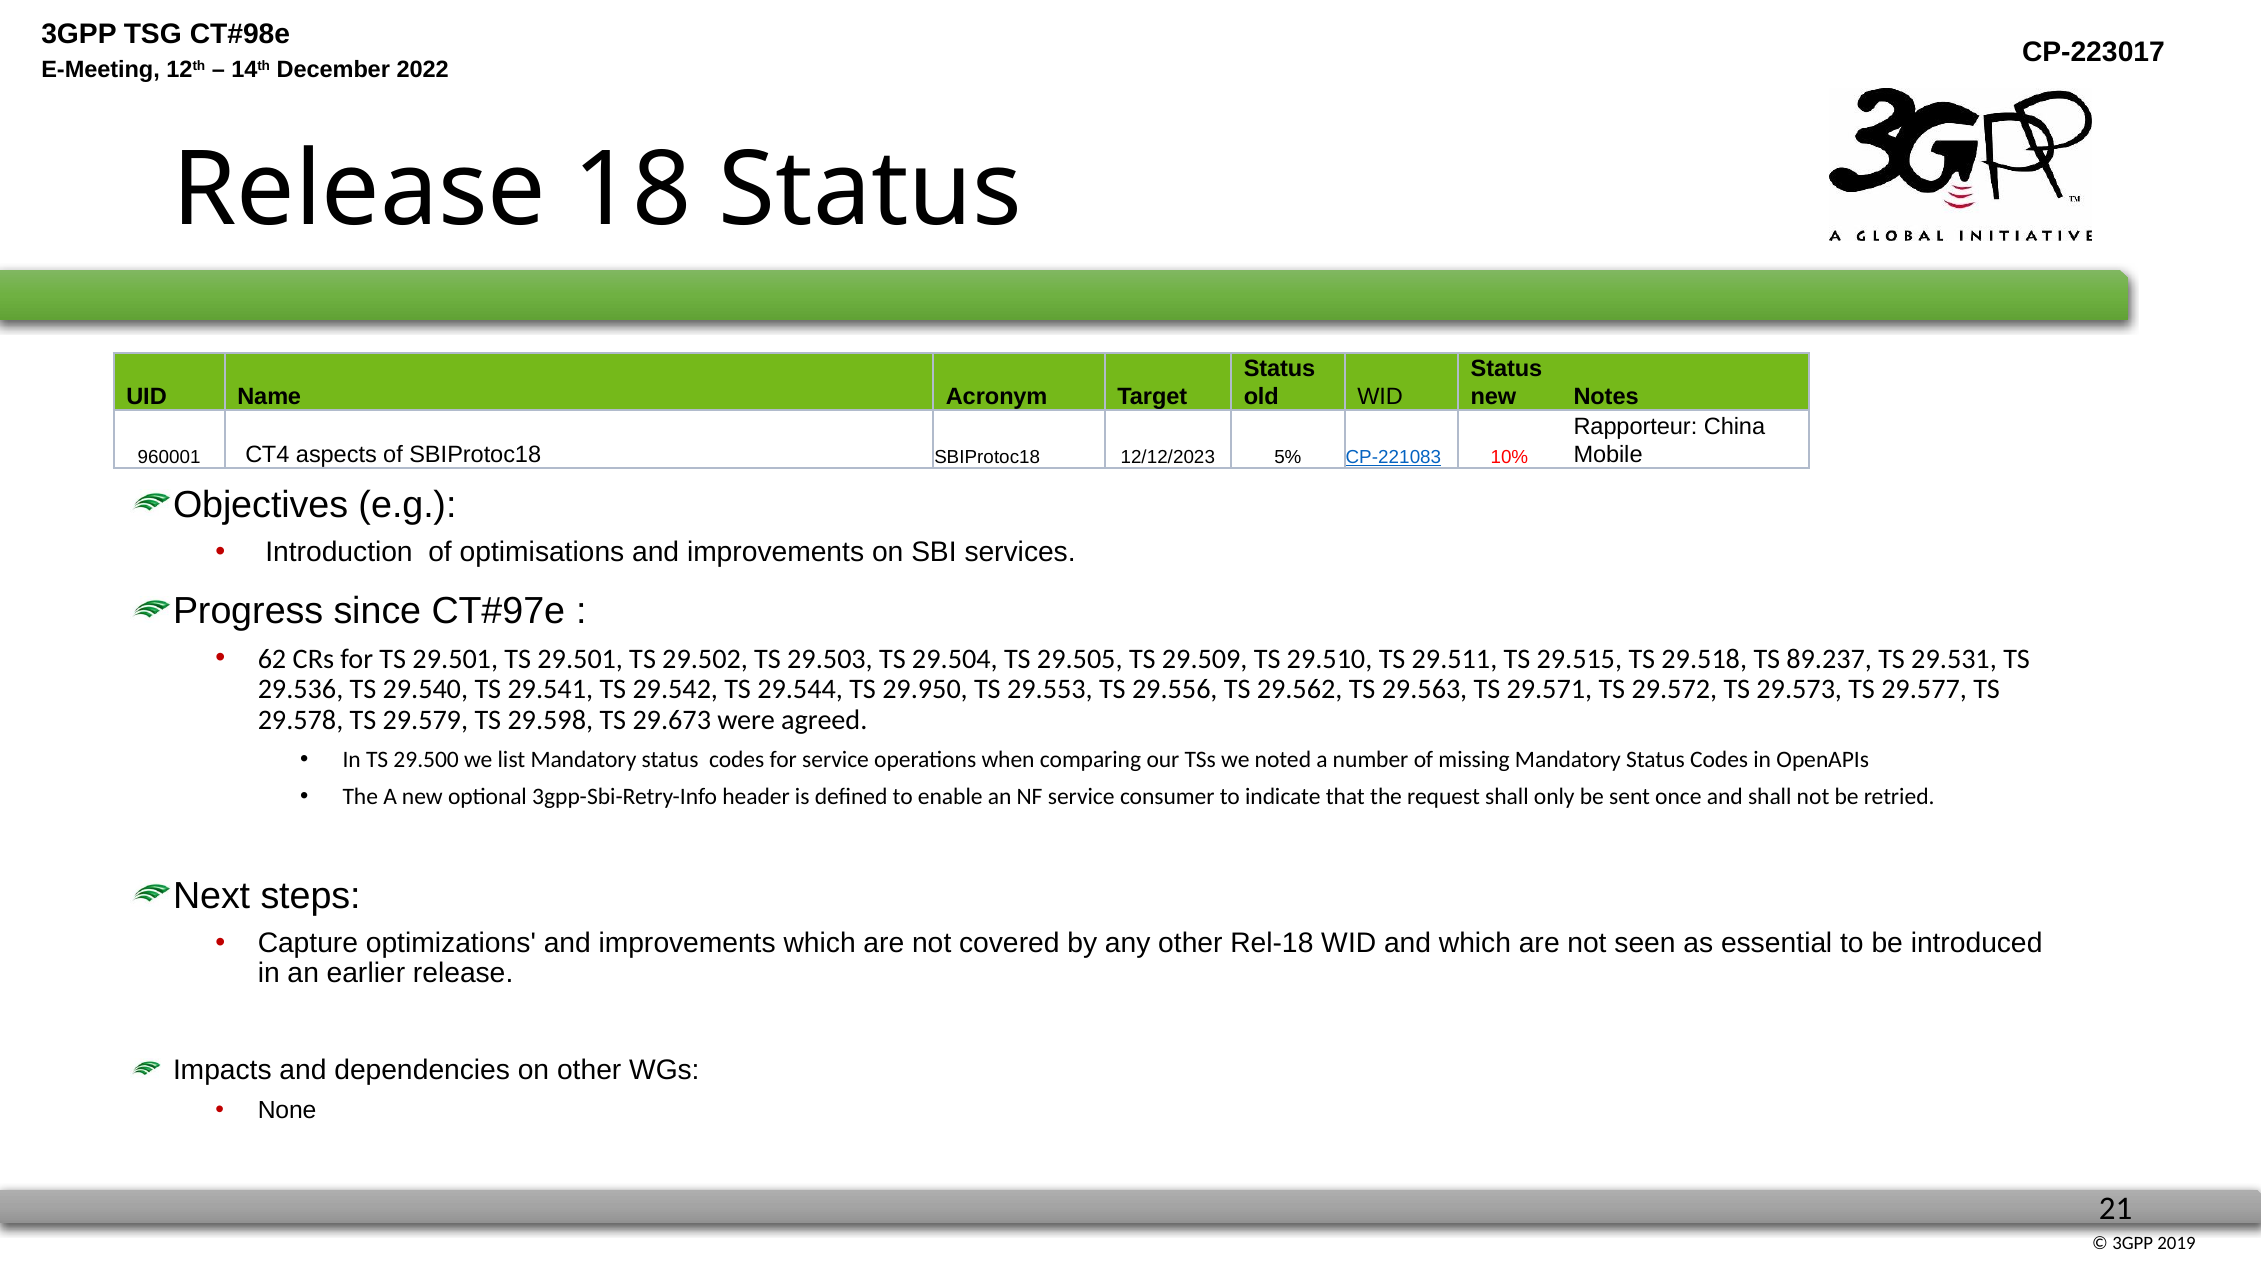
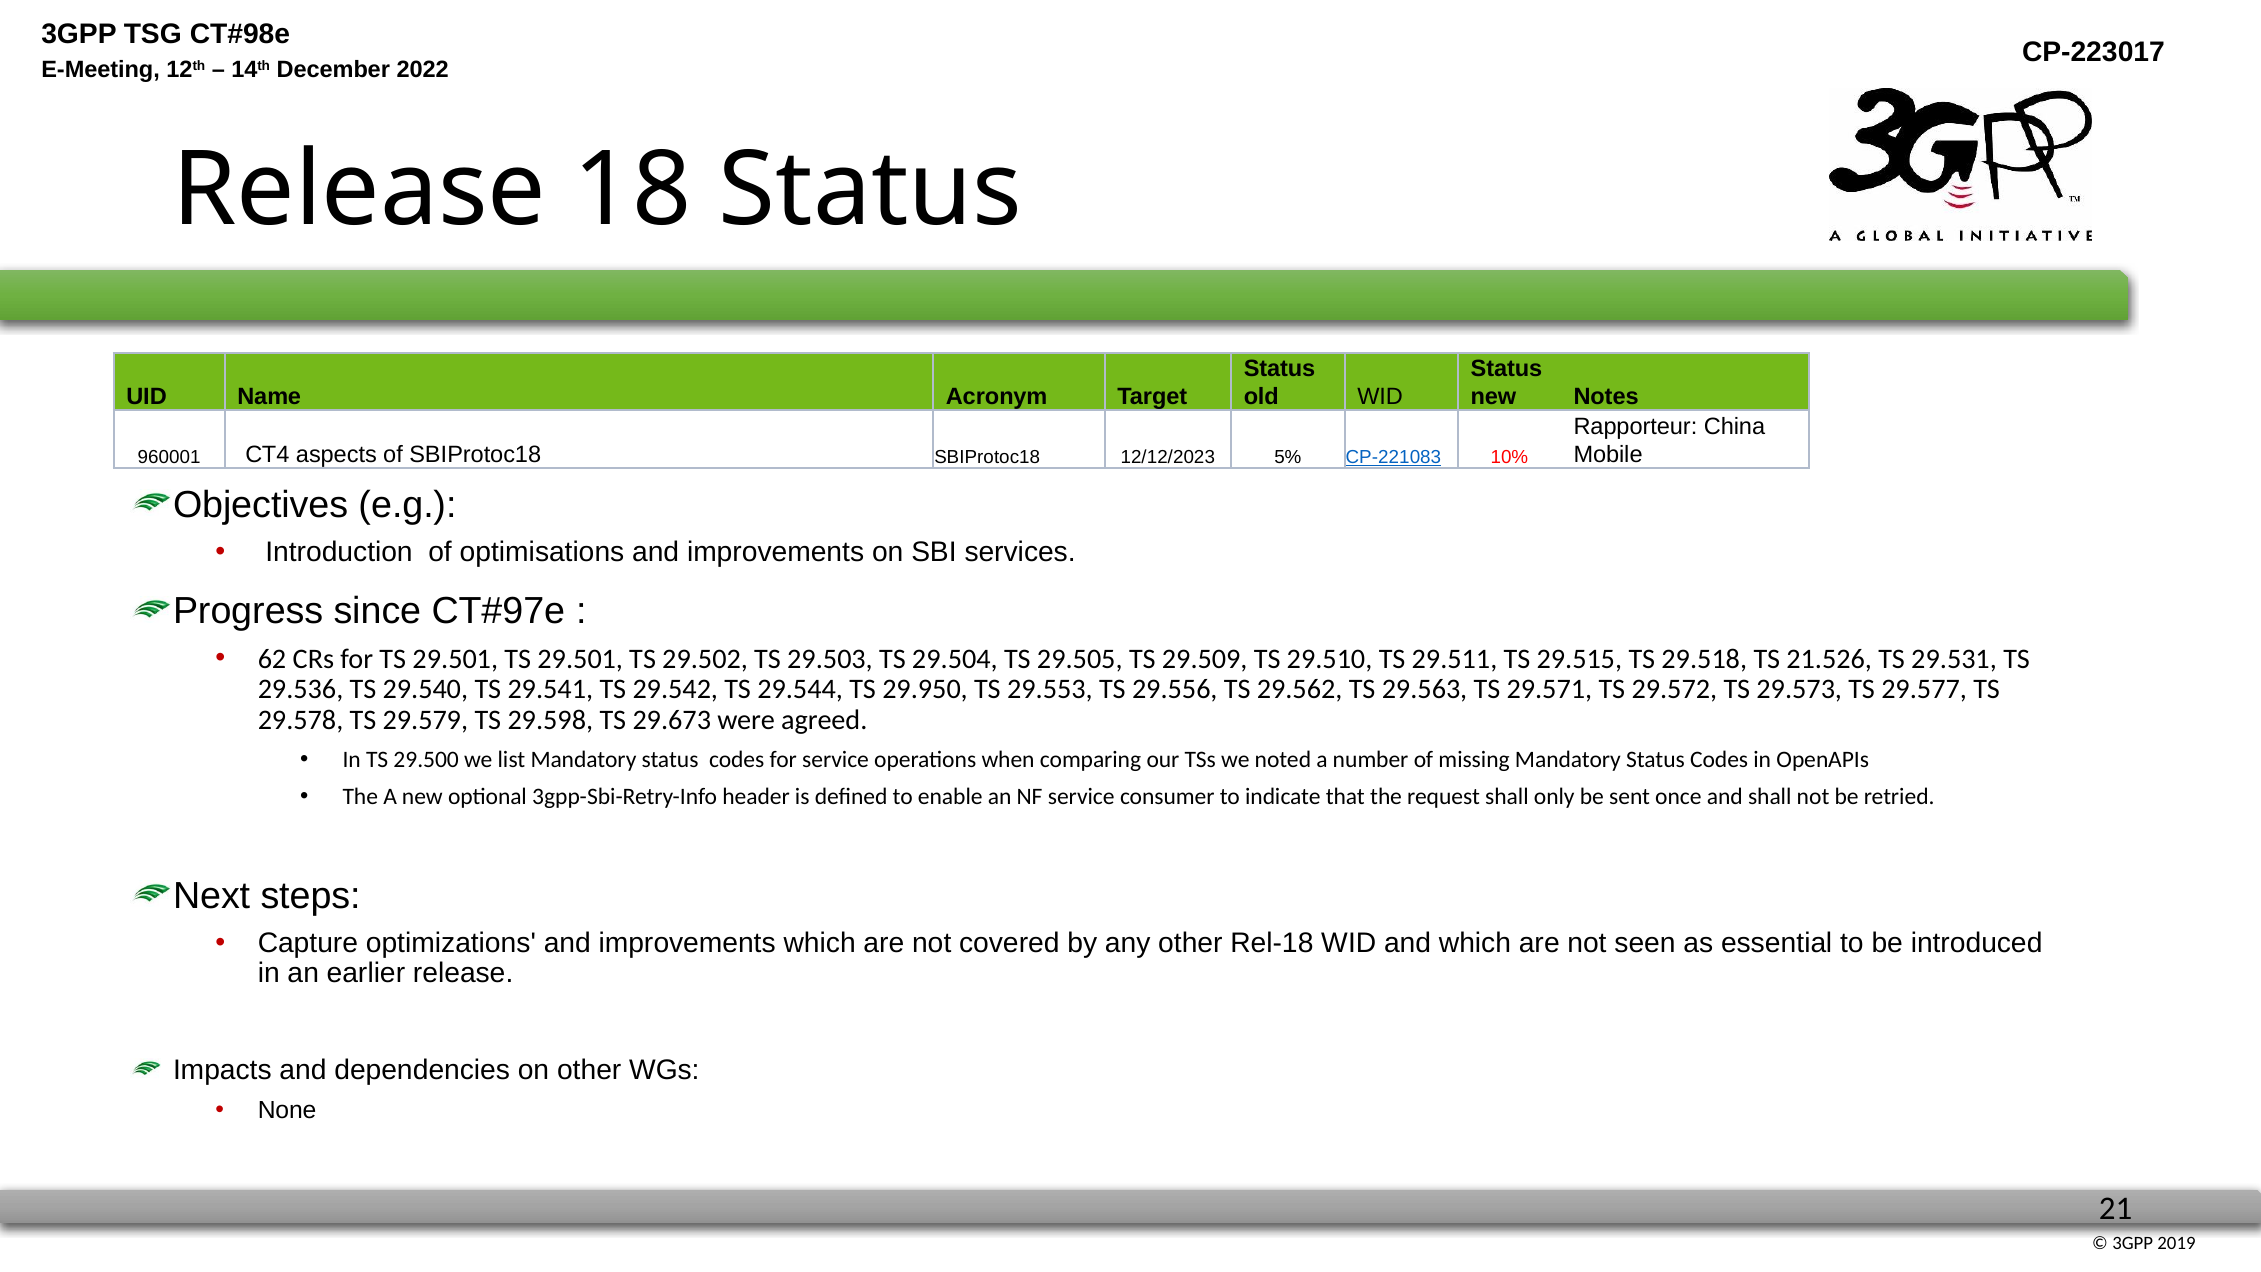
89.237: 89.237 -> 21.526 (1829, 659)
